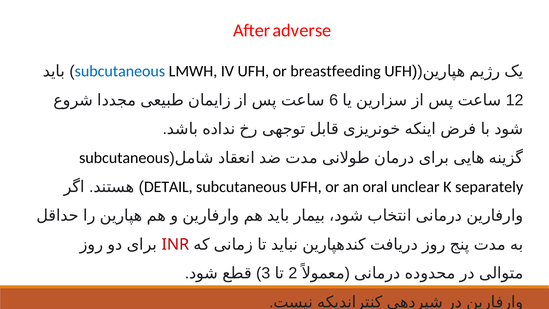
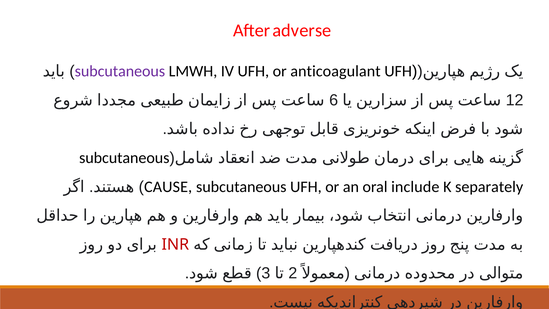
subcutaneous colour: blue -> purple (120, 71)
breastfeeding: breastfeeding -> anticoagulant (335, 71)
DETAIL: DETAIL -> CAUSE (168, 187)
unclear: unclear -> include (415, 187)
